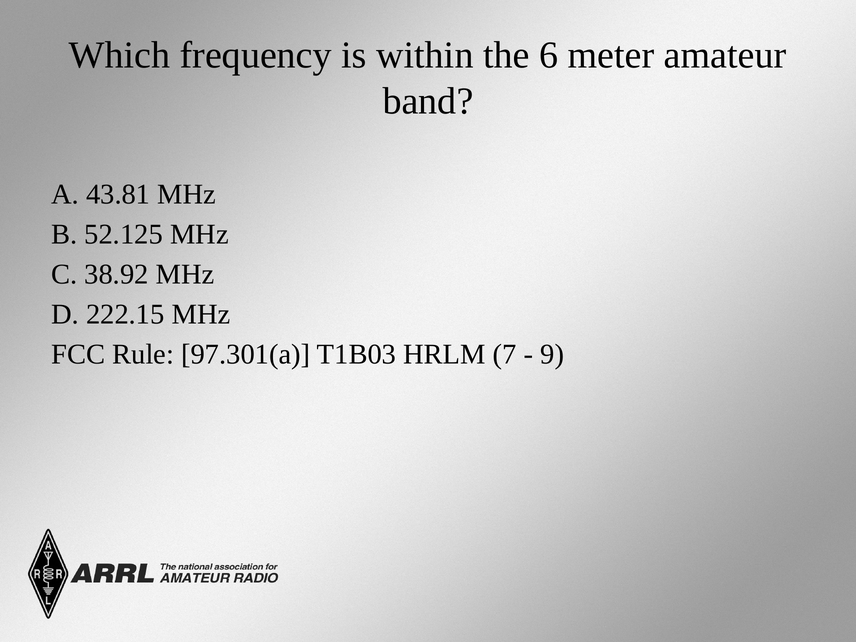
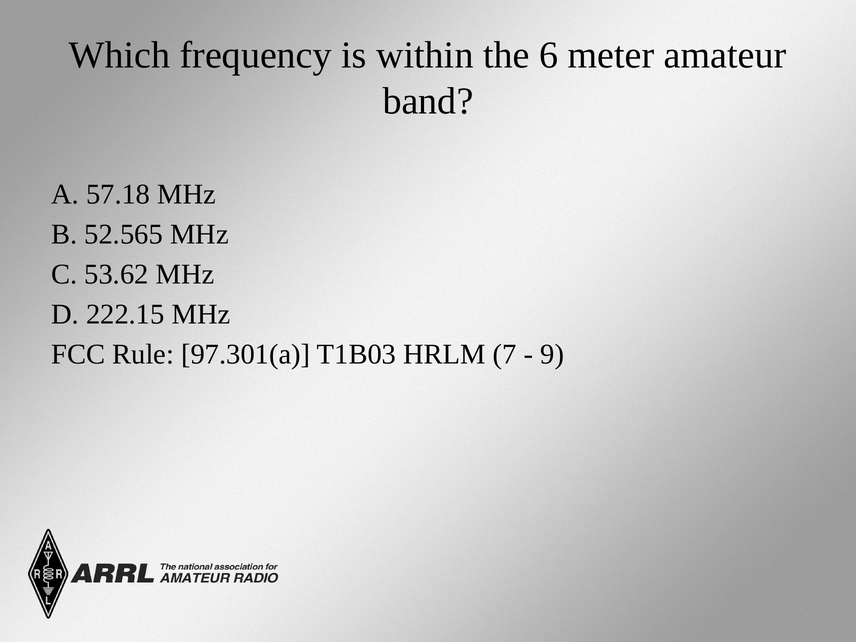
43.81: 43.81 -> 57.18 (118, 195)
52.125: 52.125 -> 52.565 (124, 234)
38.92: 38.92 -> 53.62 (117, 274)
